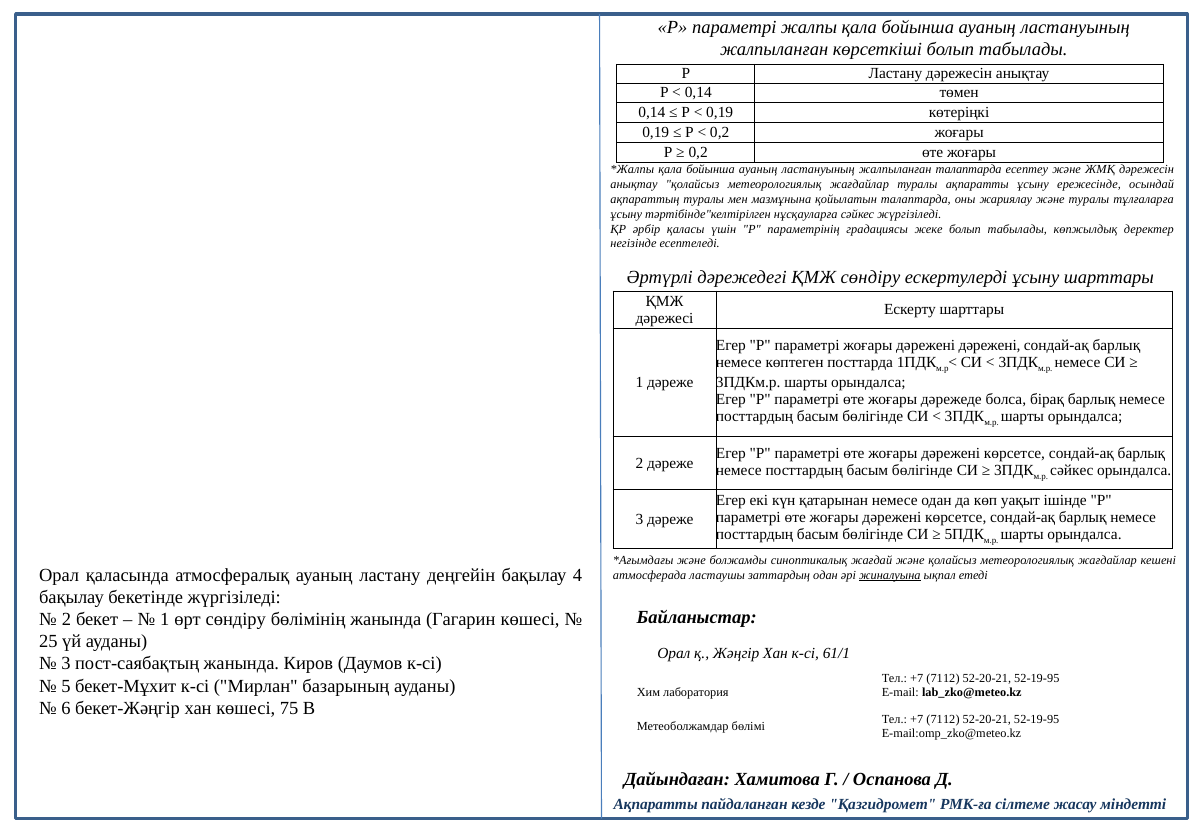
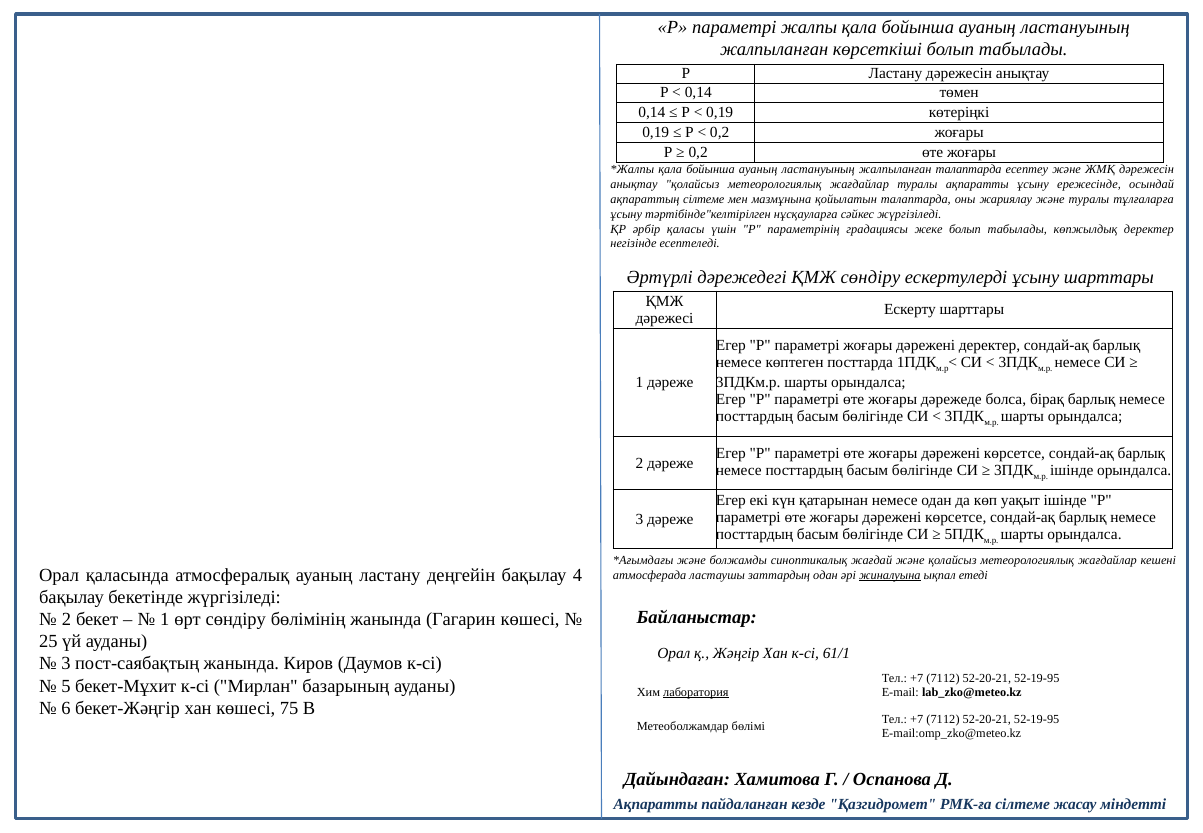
ақпараттың туралы: туралы -> сілтеме (704, 199)
дәрежені дәрежені: дәрежені -> деректер (990, 345)
сәйкес: сәйкес -> ішінде (1072, 470)
лаборатория underline: none -> present (696, 692)
